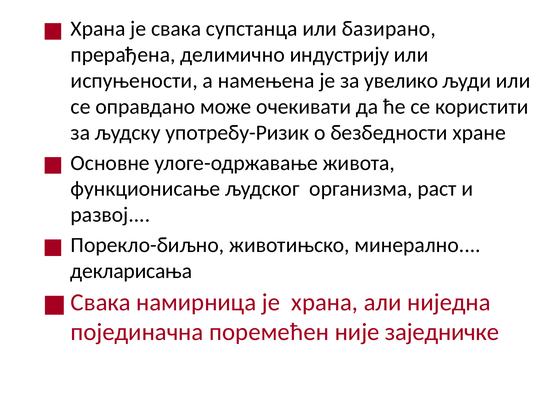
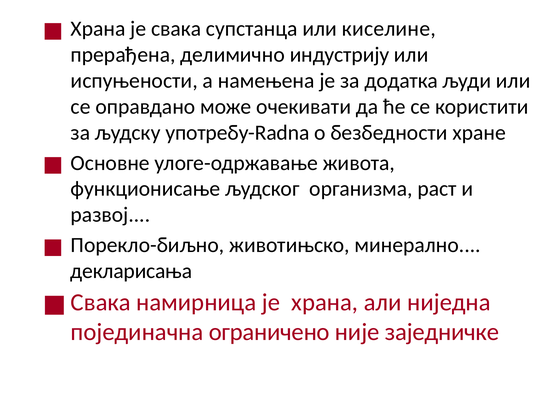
базирано: базирано -> киселине (389, 29)
увелико: увелико -> додатка (401, 81)
употребу-Ризик: употребу-Ризик -> употребу-Radna (237, 133)
поремећен: поремећен -> ограничено (269, 332)
